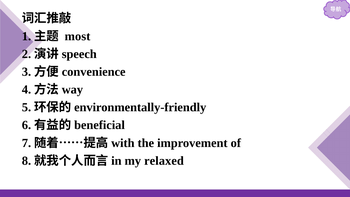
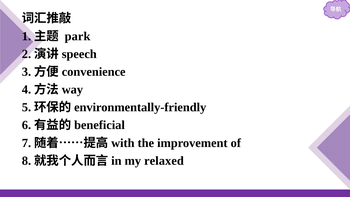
most: most -> park (78, 36)
